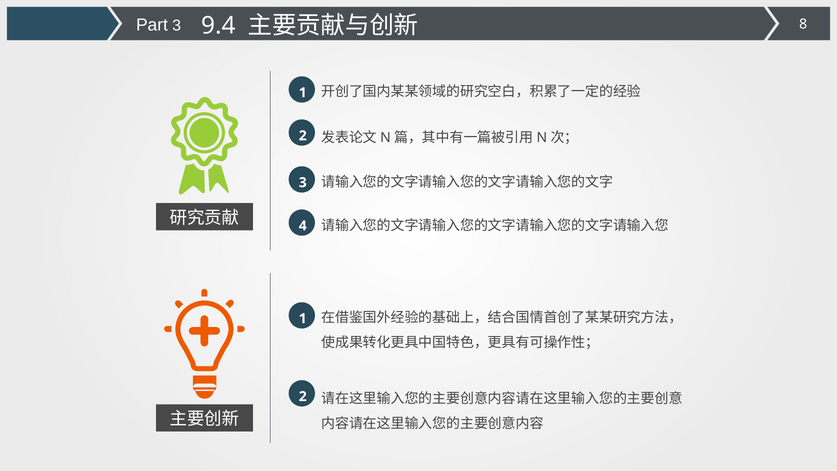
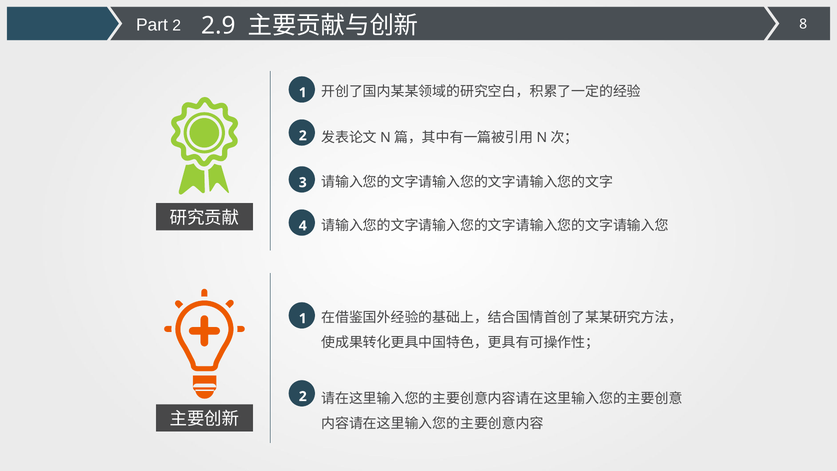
Part 3: 3 -> 2 (177, 26)
9.4: 9.4 -> 2.9 (218, 25)
